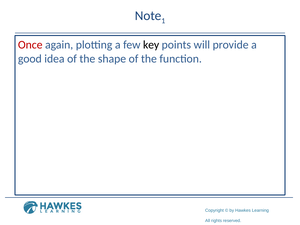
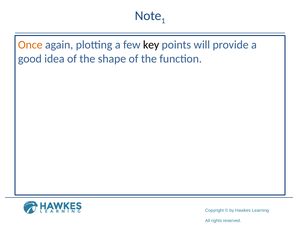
Once colour: red -> orange (30, 45)
